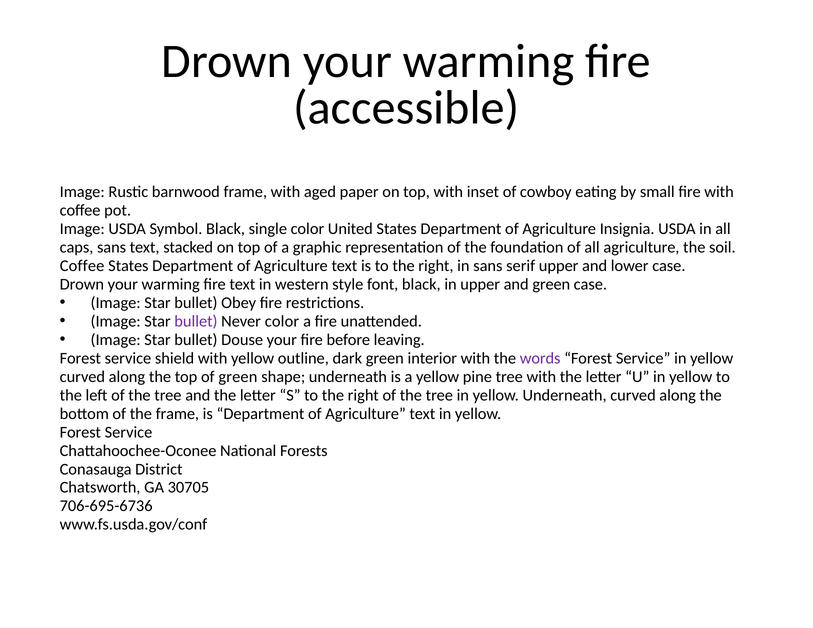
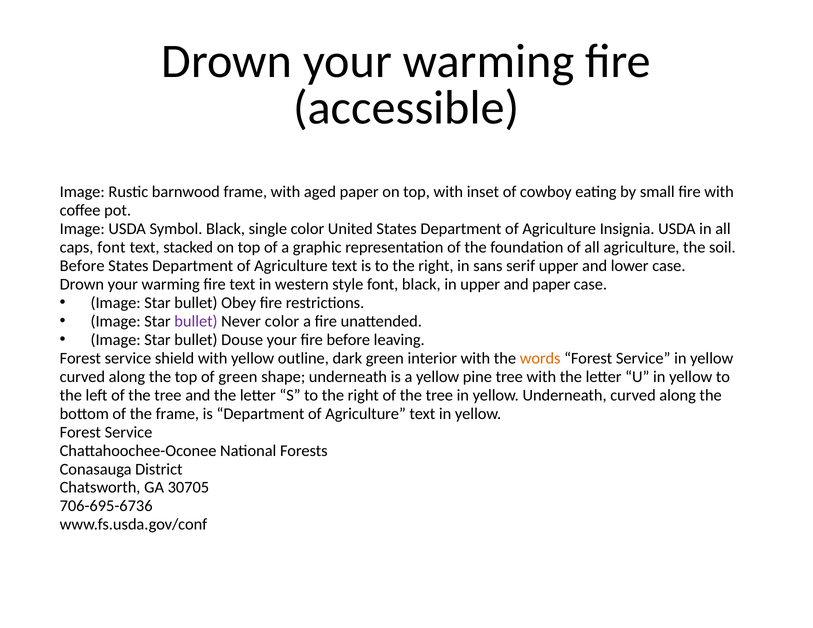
caps sans: sans -> font (111, 248)
Coffee: Coffee -> Before (82, 266)
and green: green -> paper (551, 284)
words colour: purple -> orange (540, 358)
